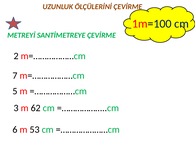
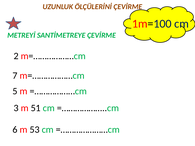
62: 62 -> 51 (36, 108)
